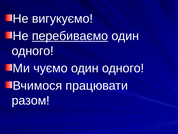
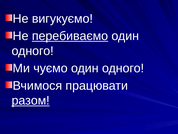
разом underline: none -> present (31, 100)
